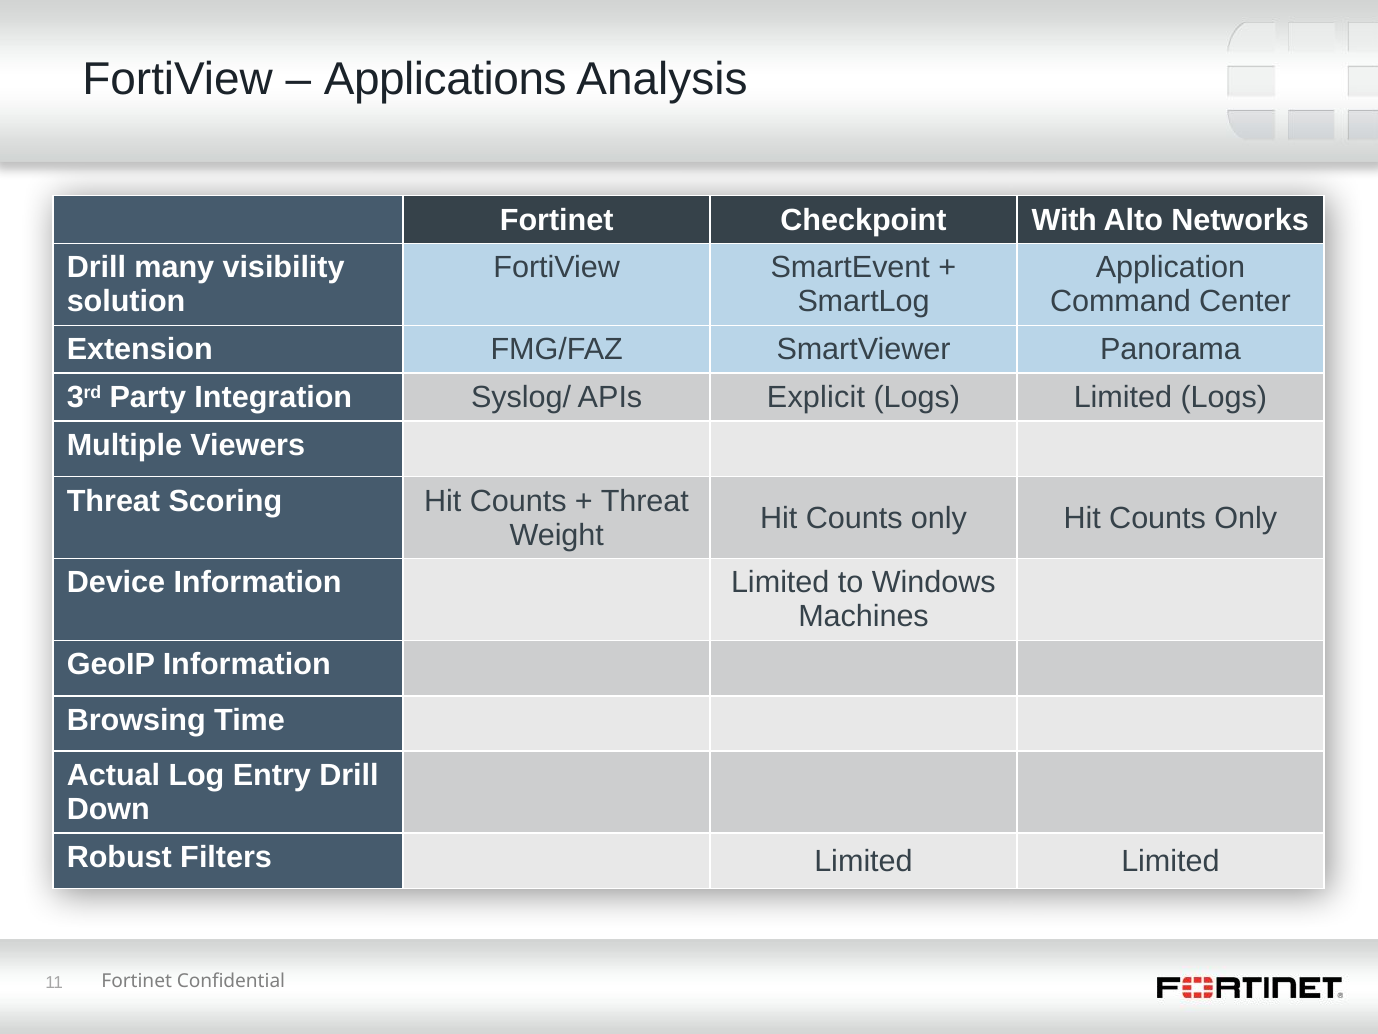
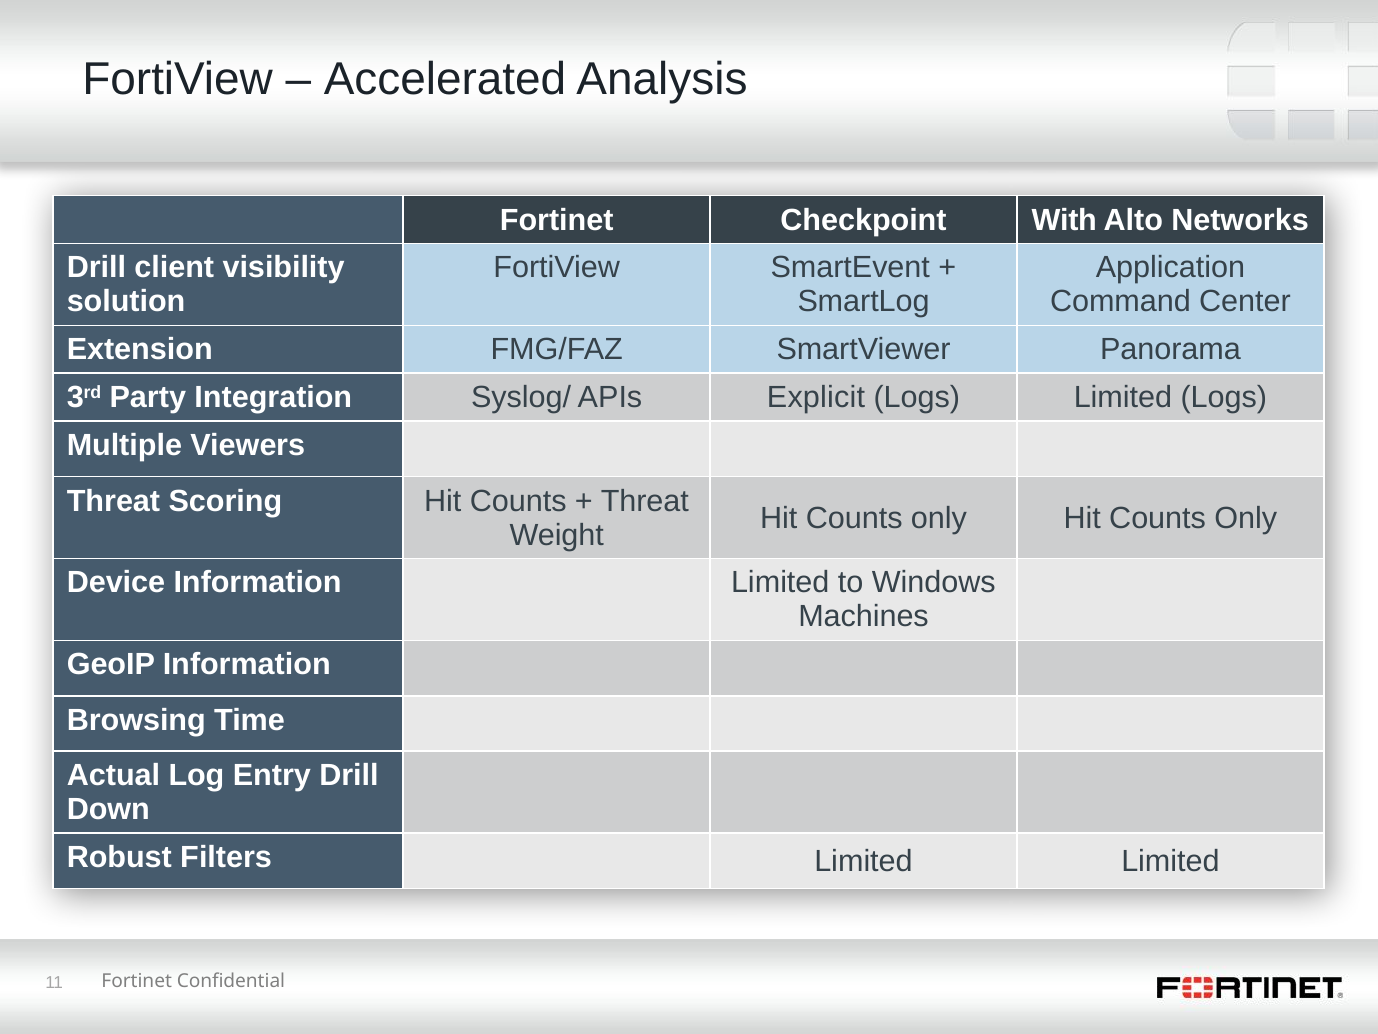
Applications: Applications -> Accelerated (445, 79)
many: many -> client (174, 268)
